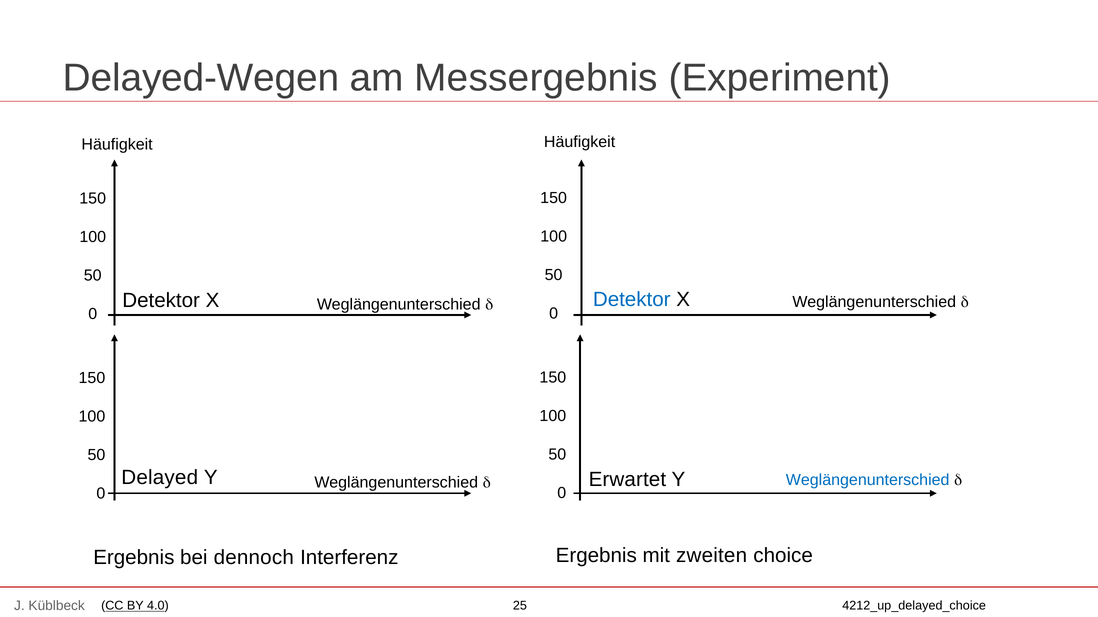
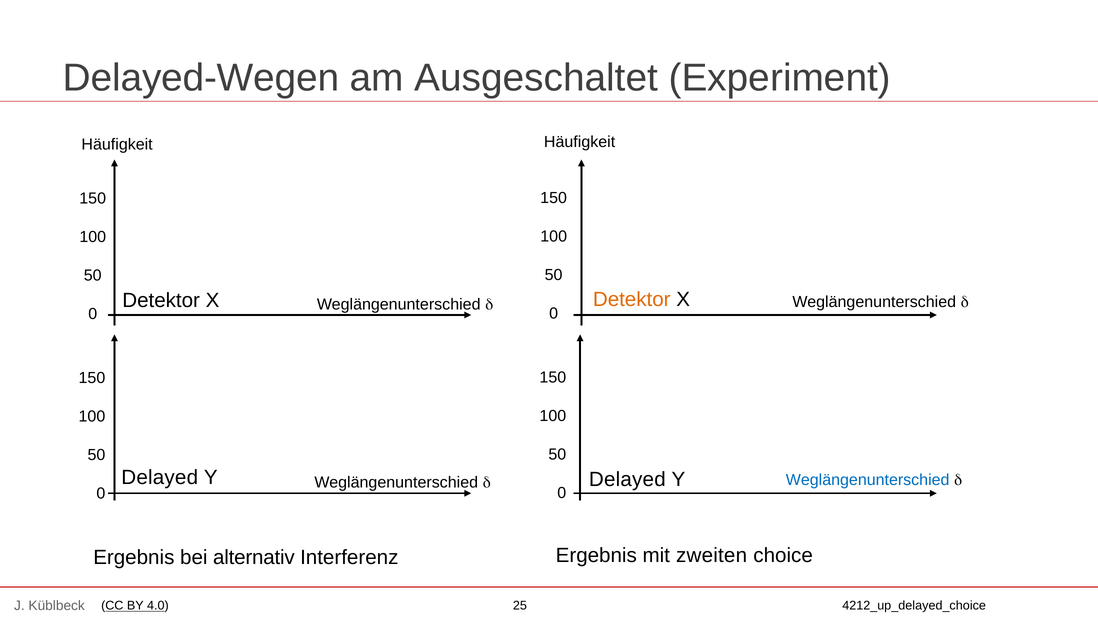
Messergebnis: Messergebnis -> Ausgeschaltet (536, 78)
Detektor colour: blue -> orange (632, 300)
Y Erwartet: Erwartet -> Delayed (627, 480)
dennoch: dennoch -> alternativ (254, 558)
